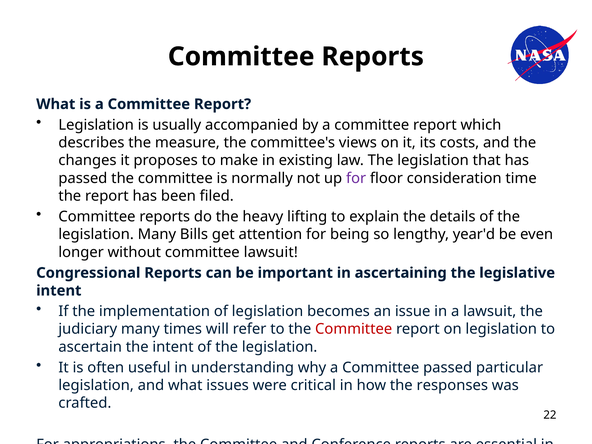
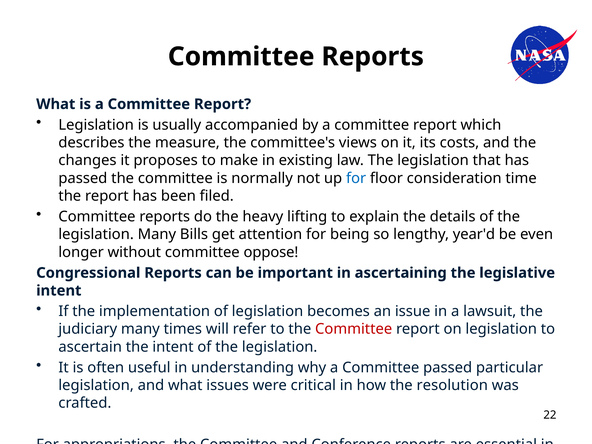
for colour: purple -> blue (356, 178)
committee lawsuit: lawsuit -> oppose (271, 252)
responses: responses -> resolution (452, 385)
